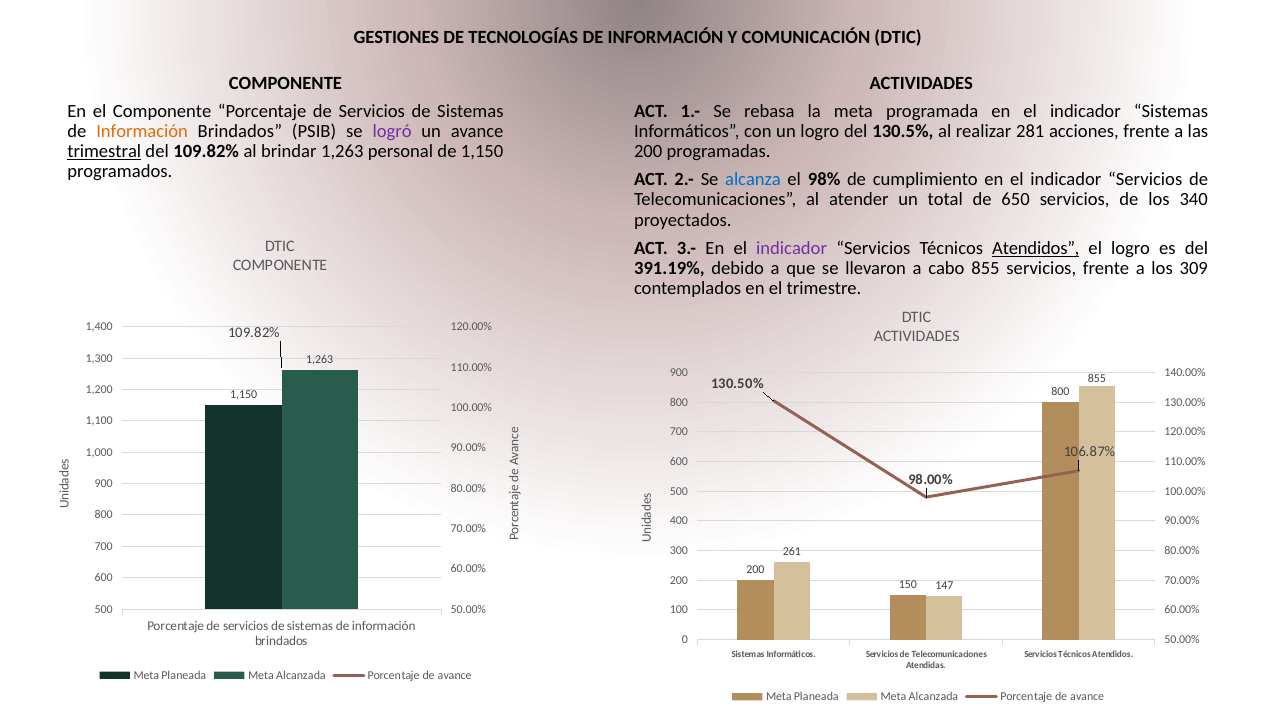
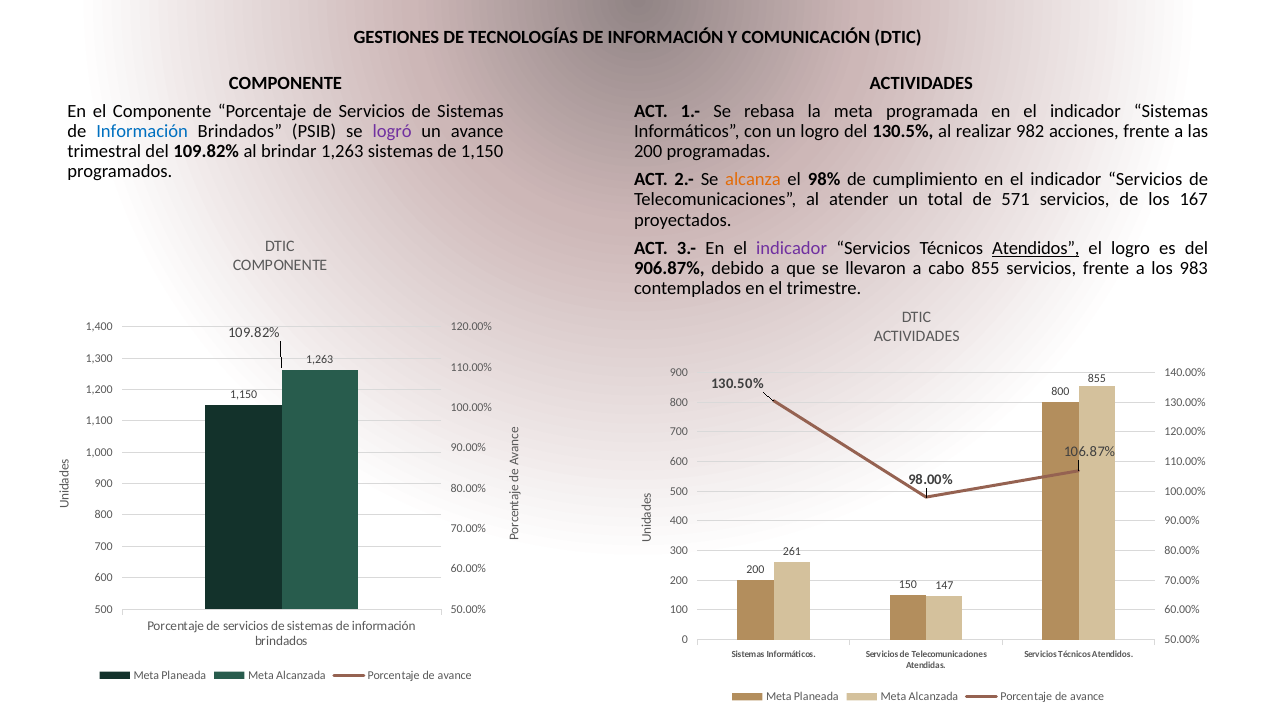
281: 281 -> 982 (1030, 131)
Información colour: orange -> blue (142, 131)
trimestral underline: present -> none (104, 152)
1,263 personal: personal -> sistemas (400, 152)
alcanza colour: blue -> orange (753, 180)
650: 650 -> 571 (1016, 200)
340: 340 -> 167 (1194, 200)
391.19%: 391.19% -> 906.87% (669, 268)
309: 309 -> 983 (1194, 268)
